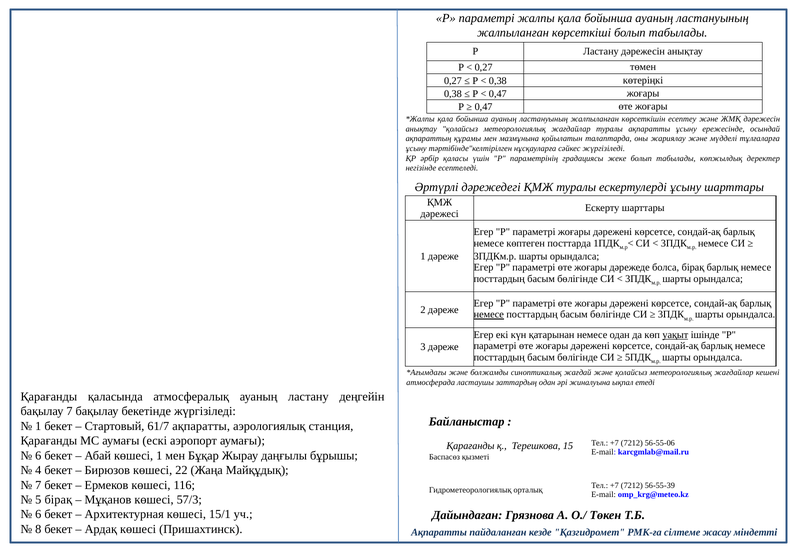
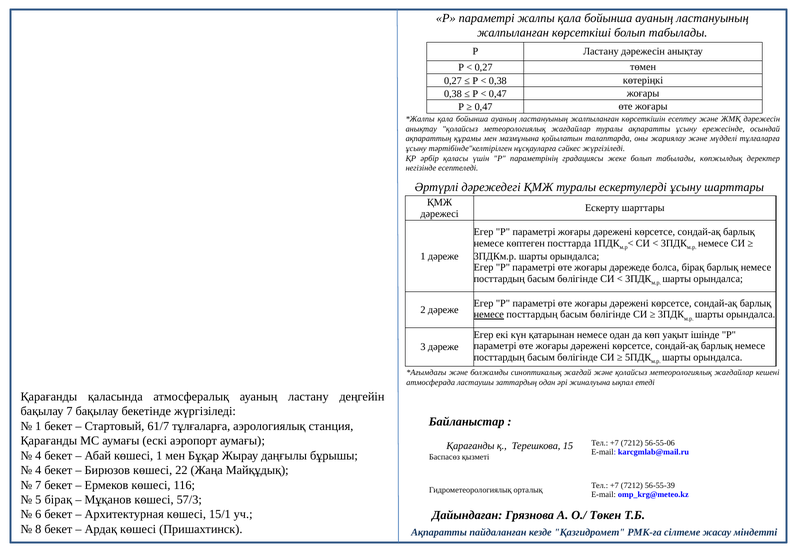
уақыт underline: present -> none (675, 335)
61/7 ақпаратты: ақпаратты -> тұлғаларға (201, 426)
6: 6 -> 4 (38, 455)
